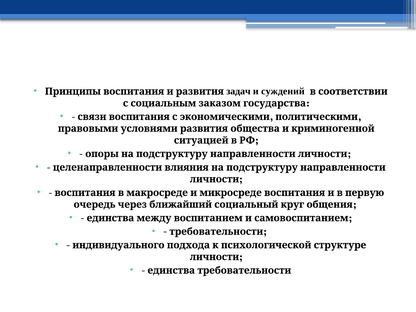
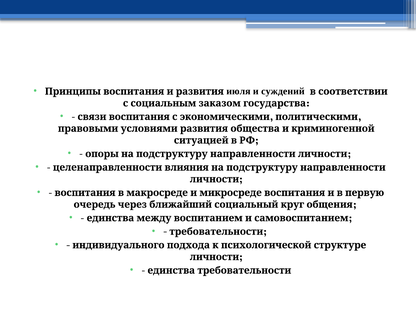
задач: задач -> июля (238, 91)
